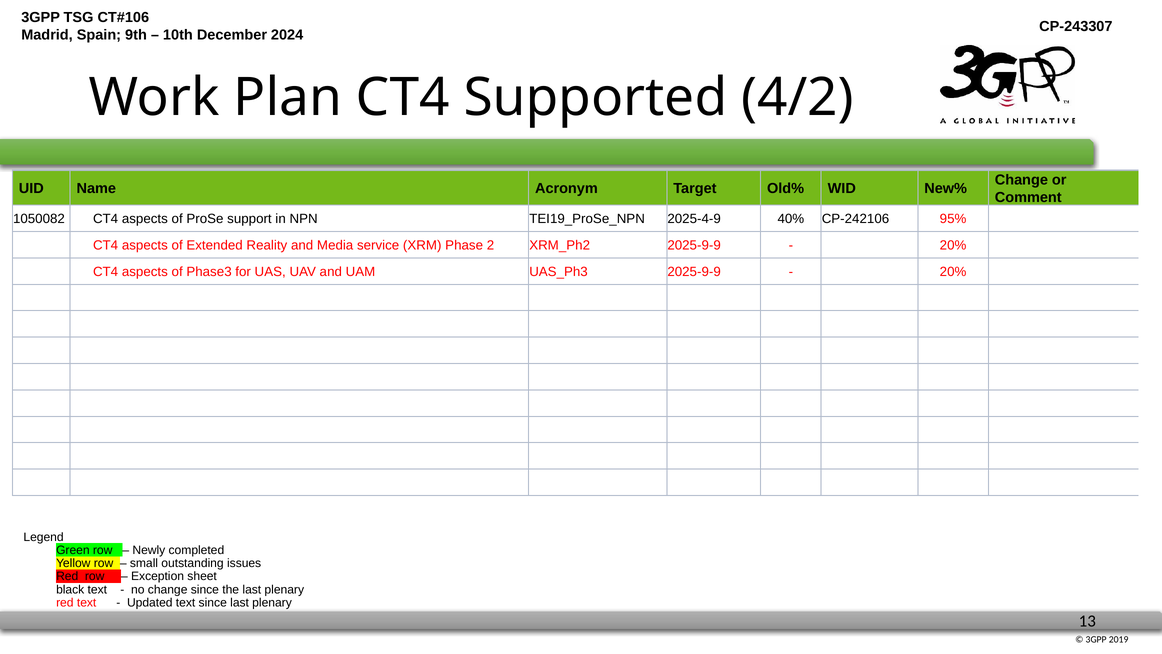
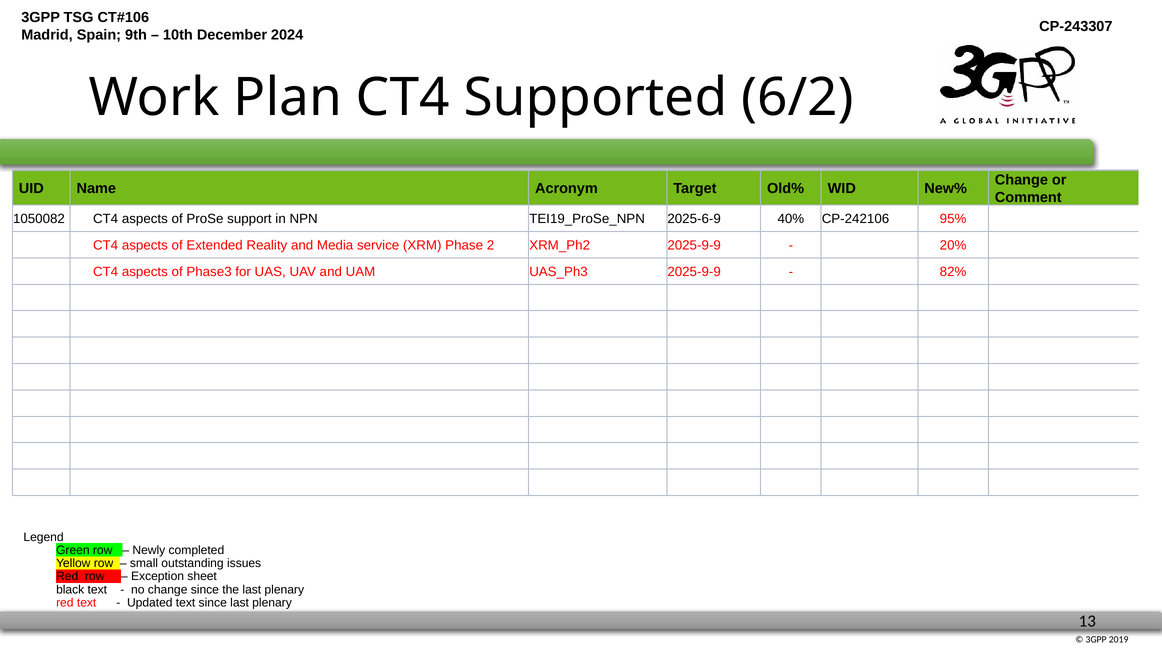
4/2: 4/2 -> 6/2 (797, 98)
2025-4-9: 2025-4-9 -> 2025-6-9 (694, 219)
20%: 20% -> 82% (953, 271)
